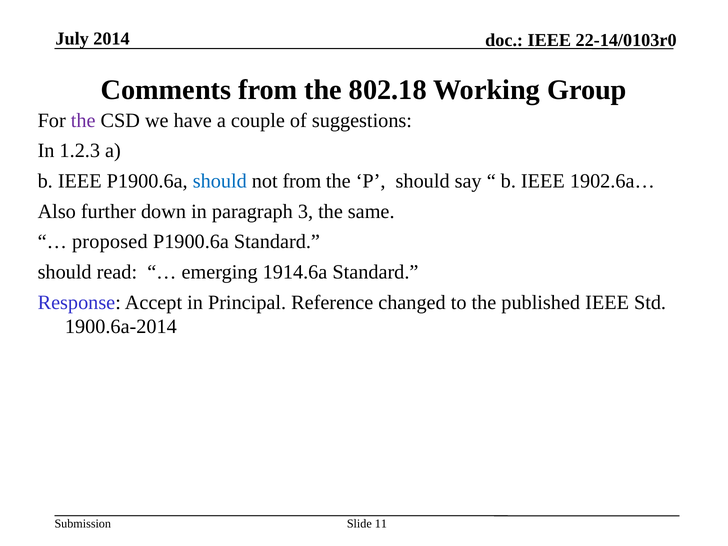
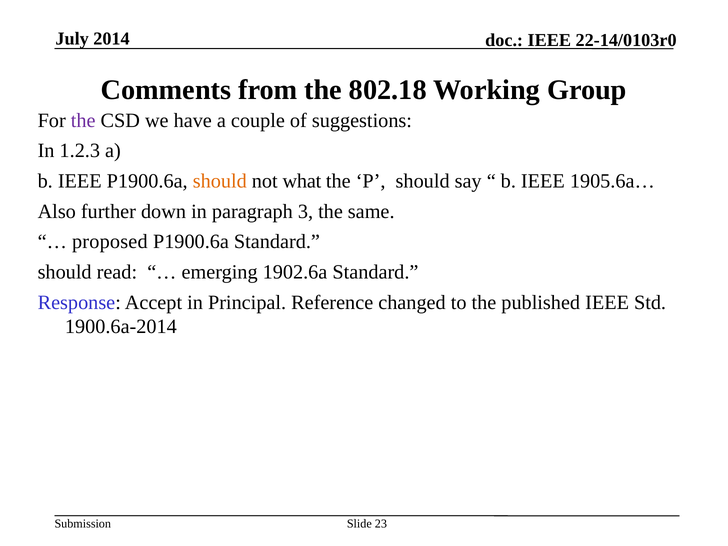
should colour: blue -> orange (220, 181)
not from: from -> what (302, 181)
1902.6a…: 1902.6a… -> 1905.6a… (612, 181)
1914.6a: 1914.6a -> 1902.6a (295, 272)
11: 11 -> 23 (381, 524)
